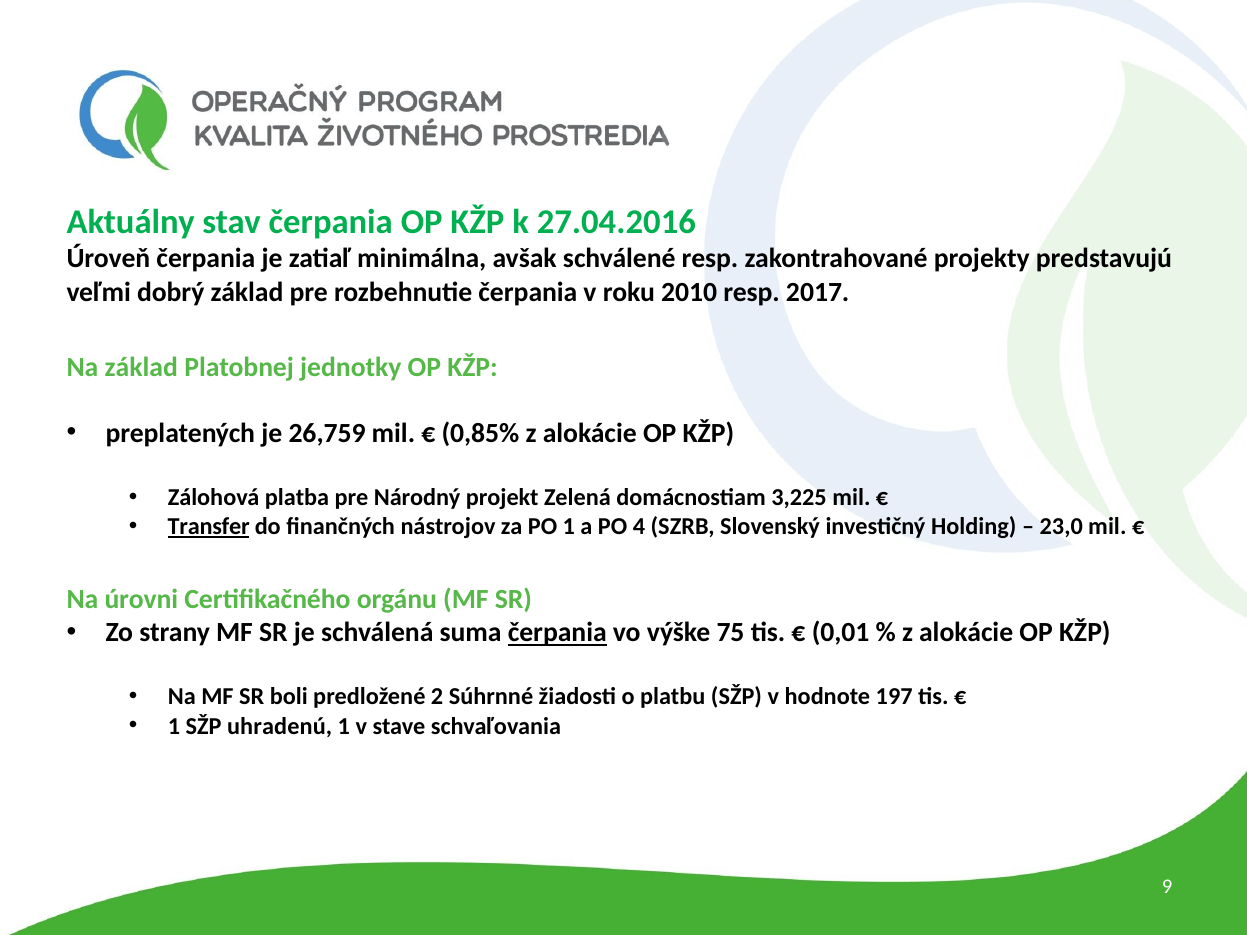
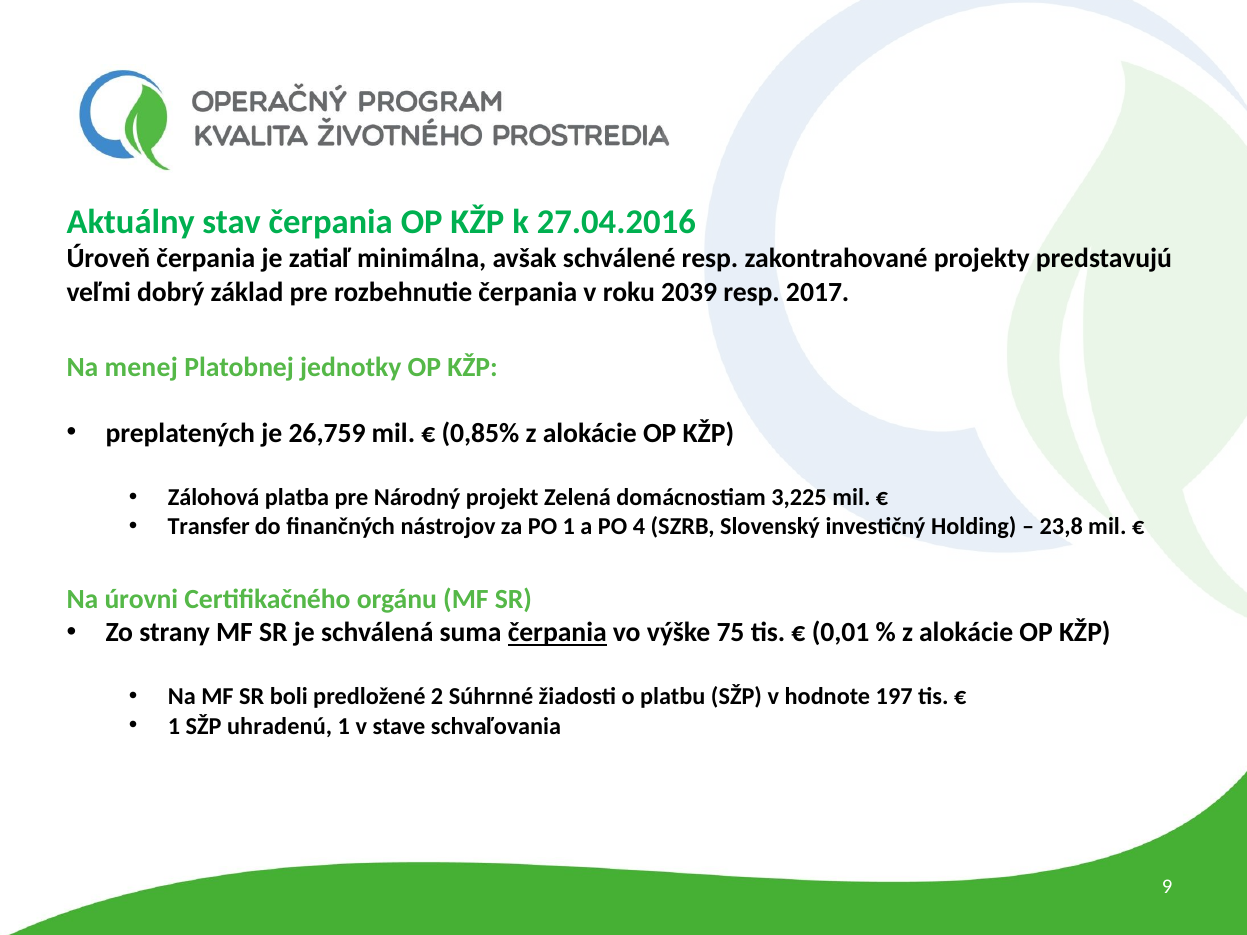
2010: 2010 -> 2039 (689, 292)
Na základ: základ -> menej (141, 367)
Transfer underline: present -> none (209, 527)
23,0: 23,0 -> 23,8 (1061, 527)
